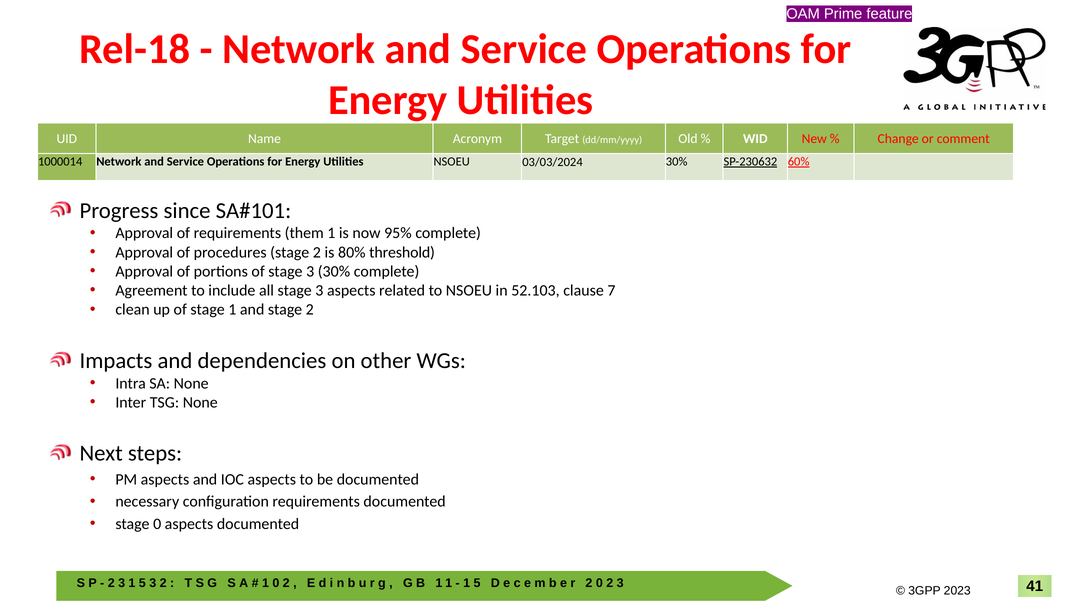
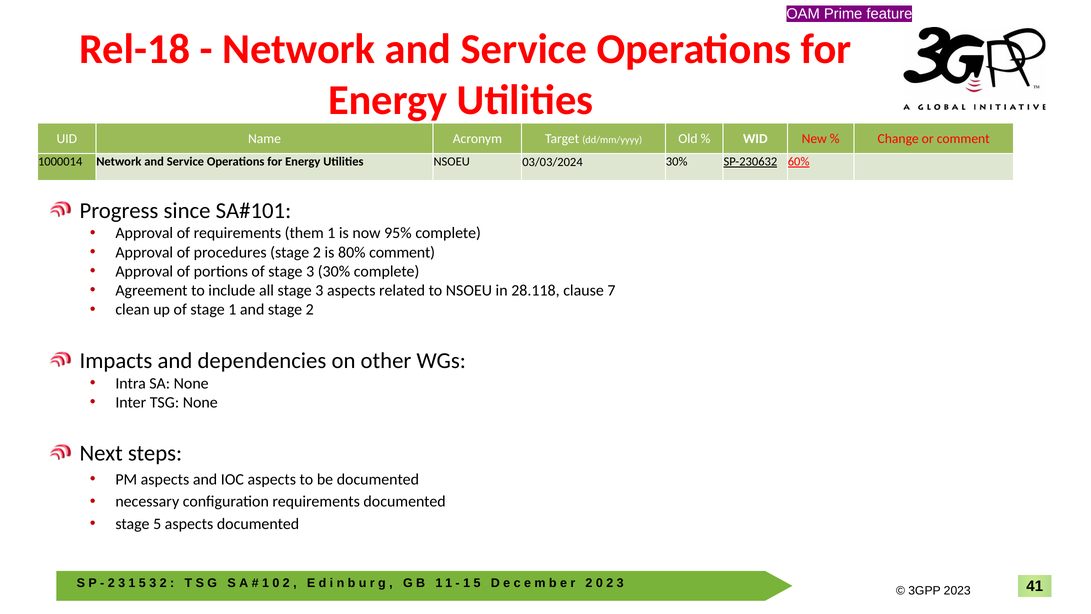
80% threshold: threshold -> comment (402, 252)
52.103: 52.103 -> 28.118 (535, 290)
stage 0: 0 -> 5 (157, 524)
